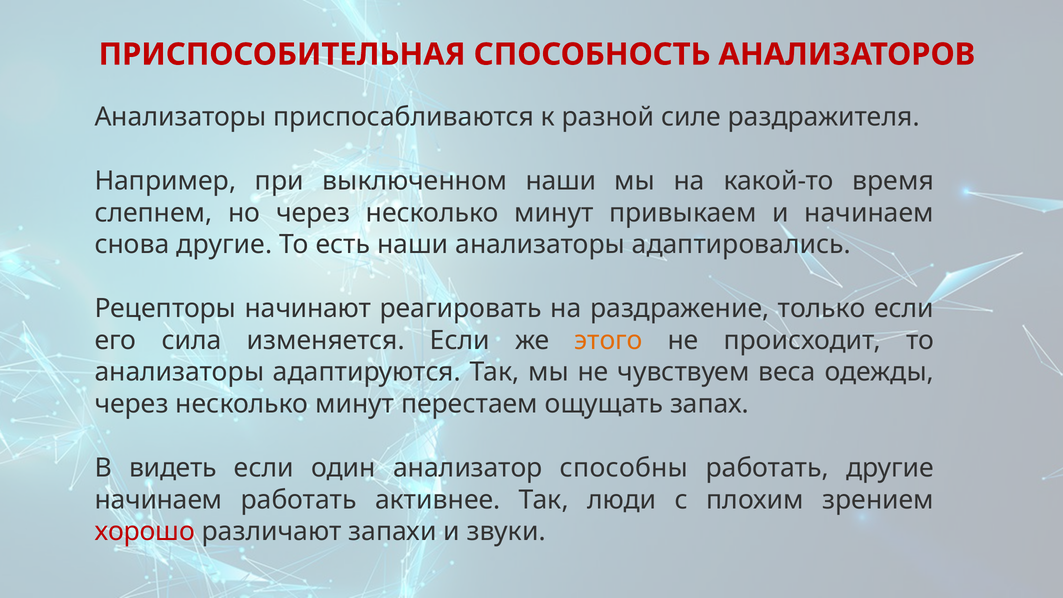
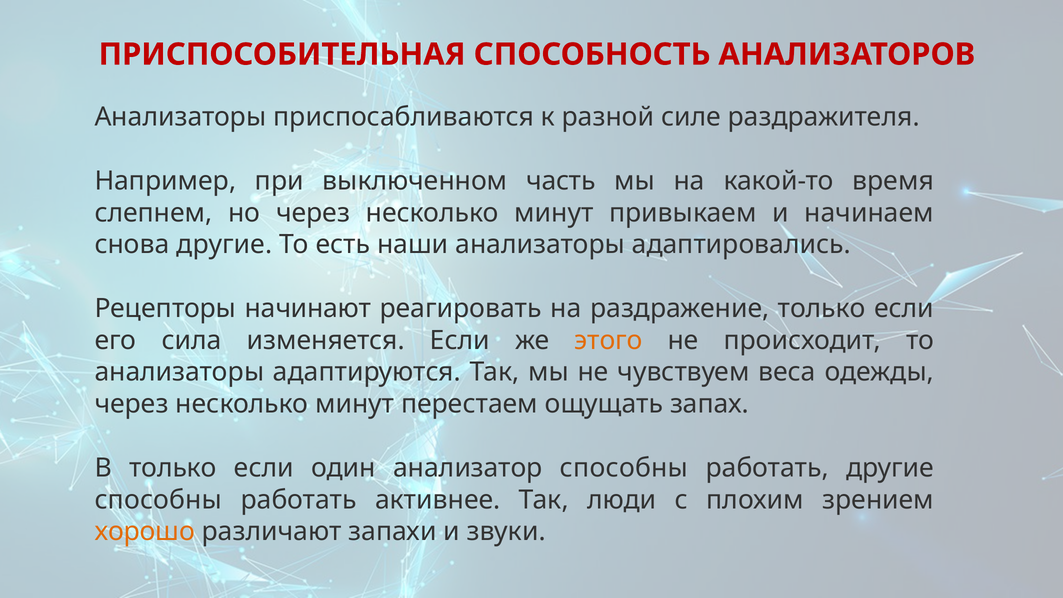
выключенном наши: наши -> часть (561, 181)
В видеть: видеть -> только (173, 468)
начинаем: начинаем -> способны (158, 500)
хорошо colour: red -> orange (145, 532)
